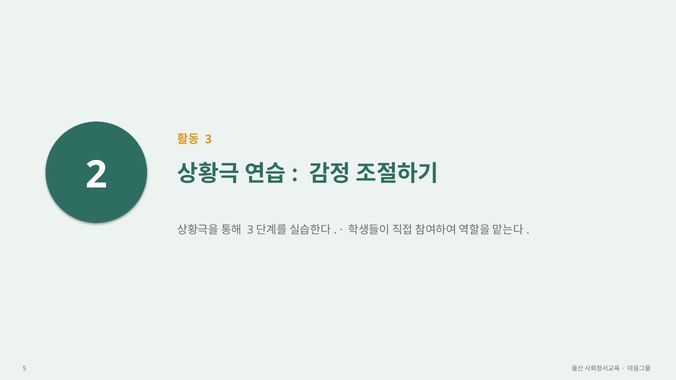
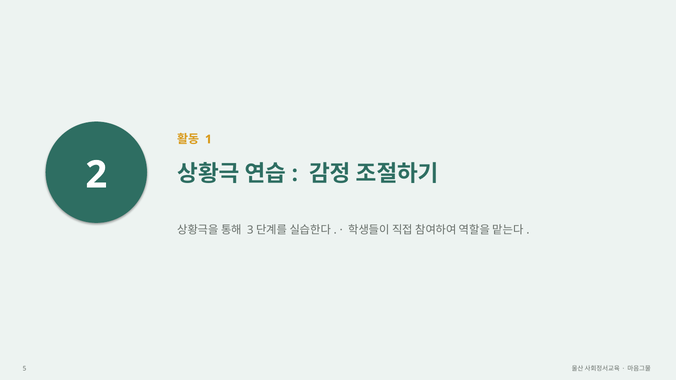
3: 3 -> 1 (208, 139)
